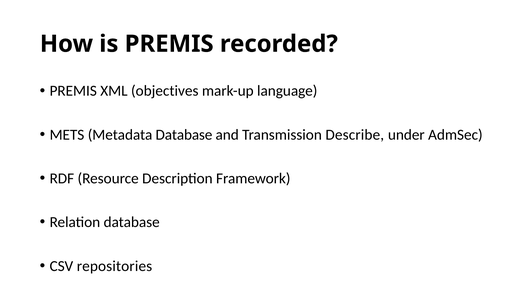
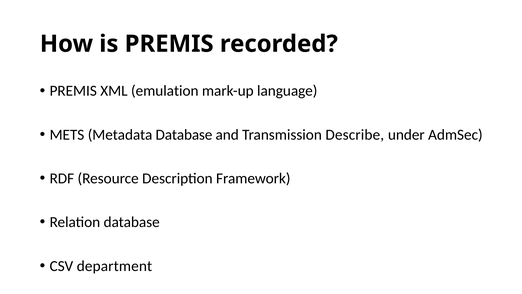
objectives: objectives -> emulation (165, 91)
repositories: repositories -> department (114, 266)
